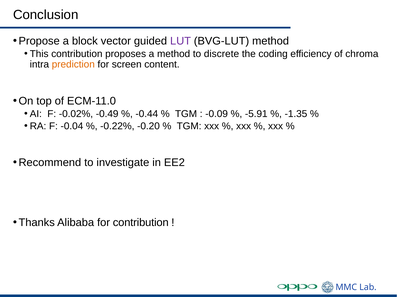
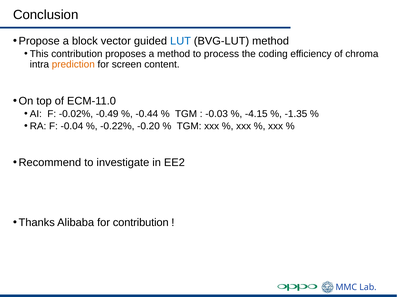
LUT colour: purple -> blue (181, 41)
discrete: discrete -> process (221, 54)
-0.09: -0.09 -> -0.03 (217, 114)
-5.91: -5.91 -> -4.15 (256, 114)
